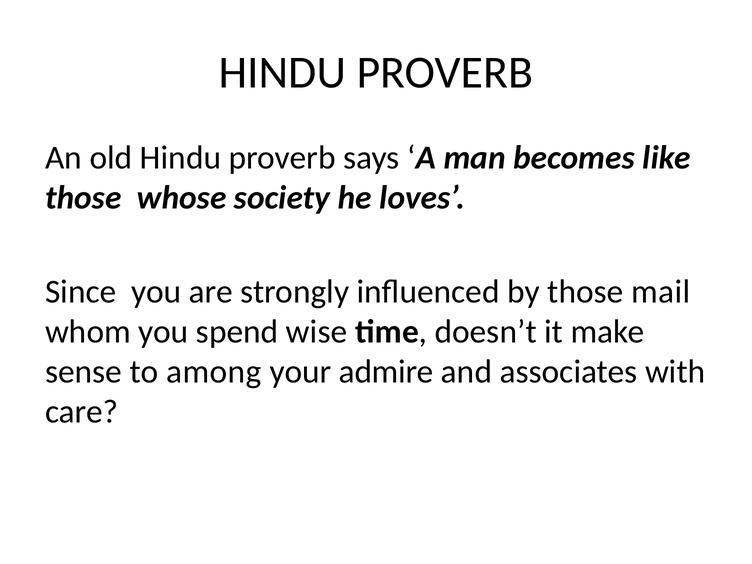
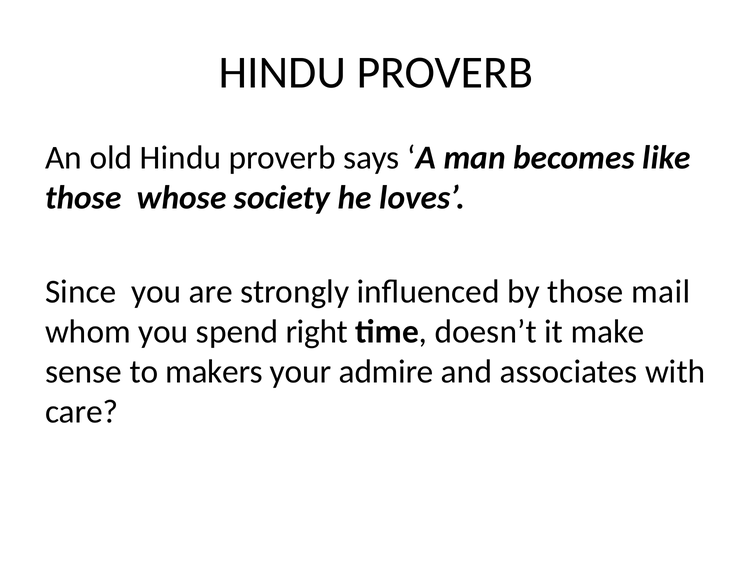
wise: wise -> right (317, 332)
among: among -> makers (214, 372)
